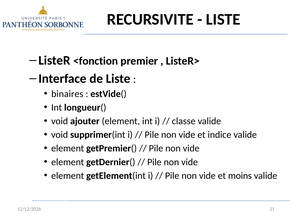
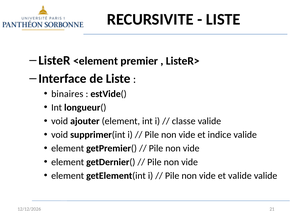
<fonction: <fonction -> <element (96, 61)
et moins: moins -> valide (240, 176)
